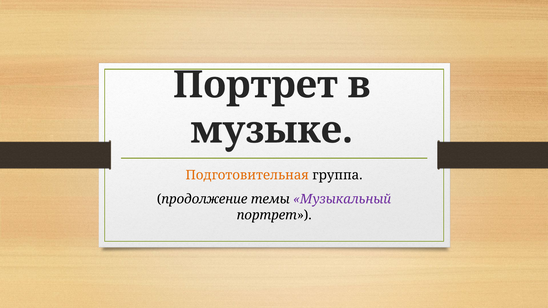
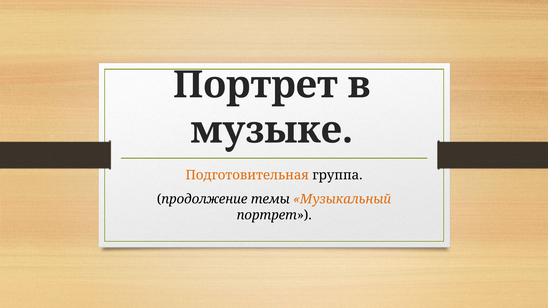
Музыкальный colour: purple -> orange (342, 199)
